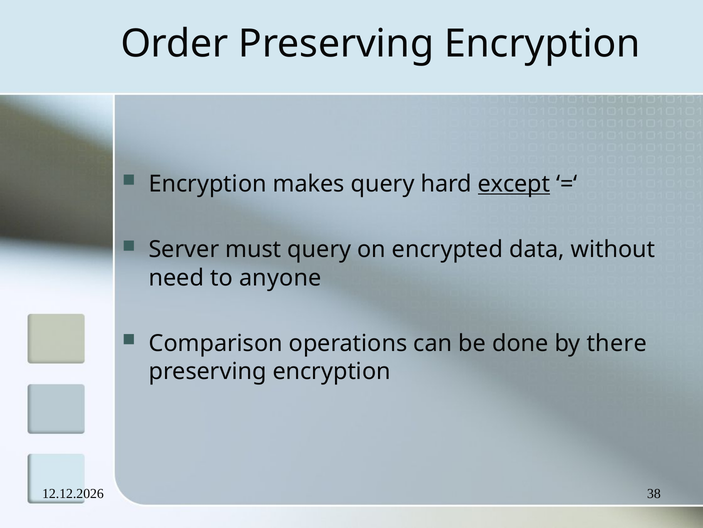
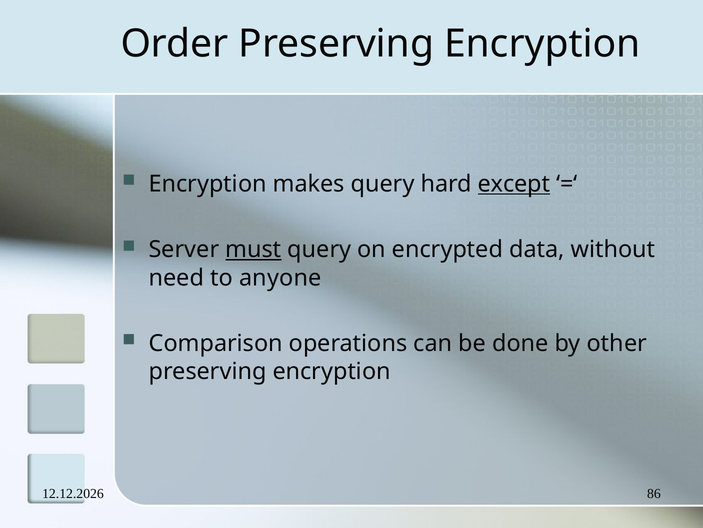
must underline: none -> present (253, 249)
there: there -> other (617, 343)
38: 38 -> 86 (654, 493)
